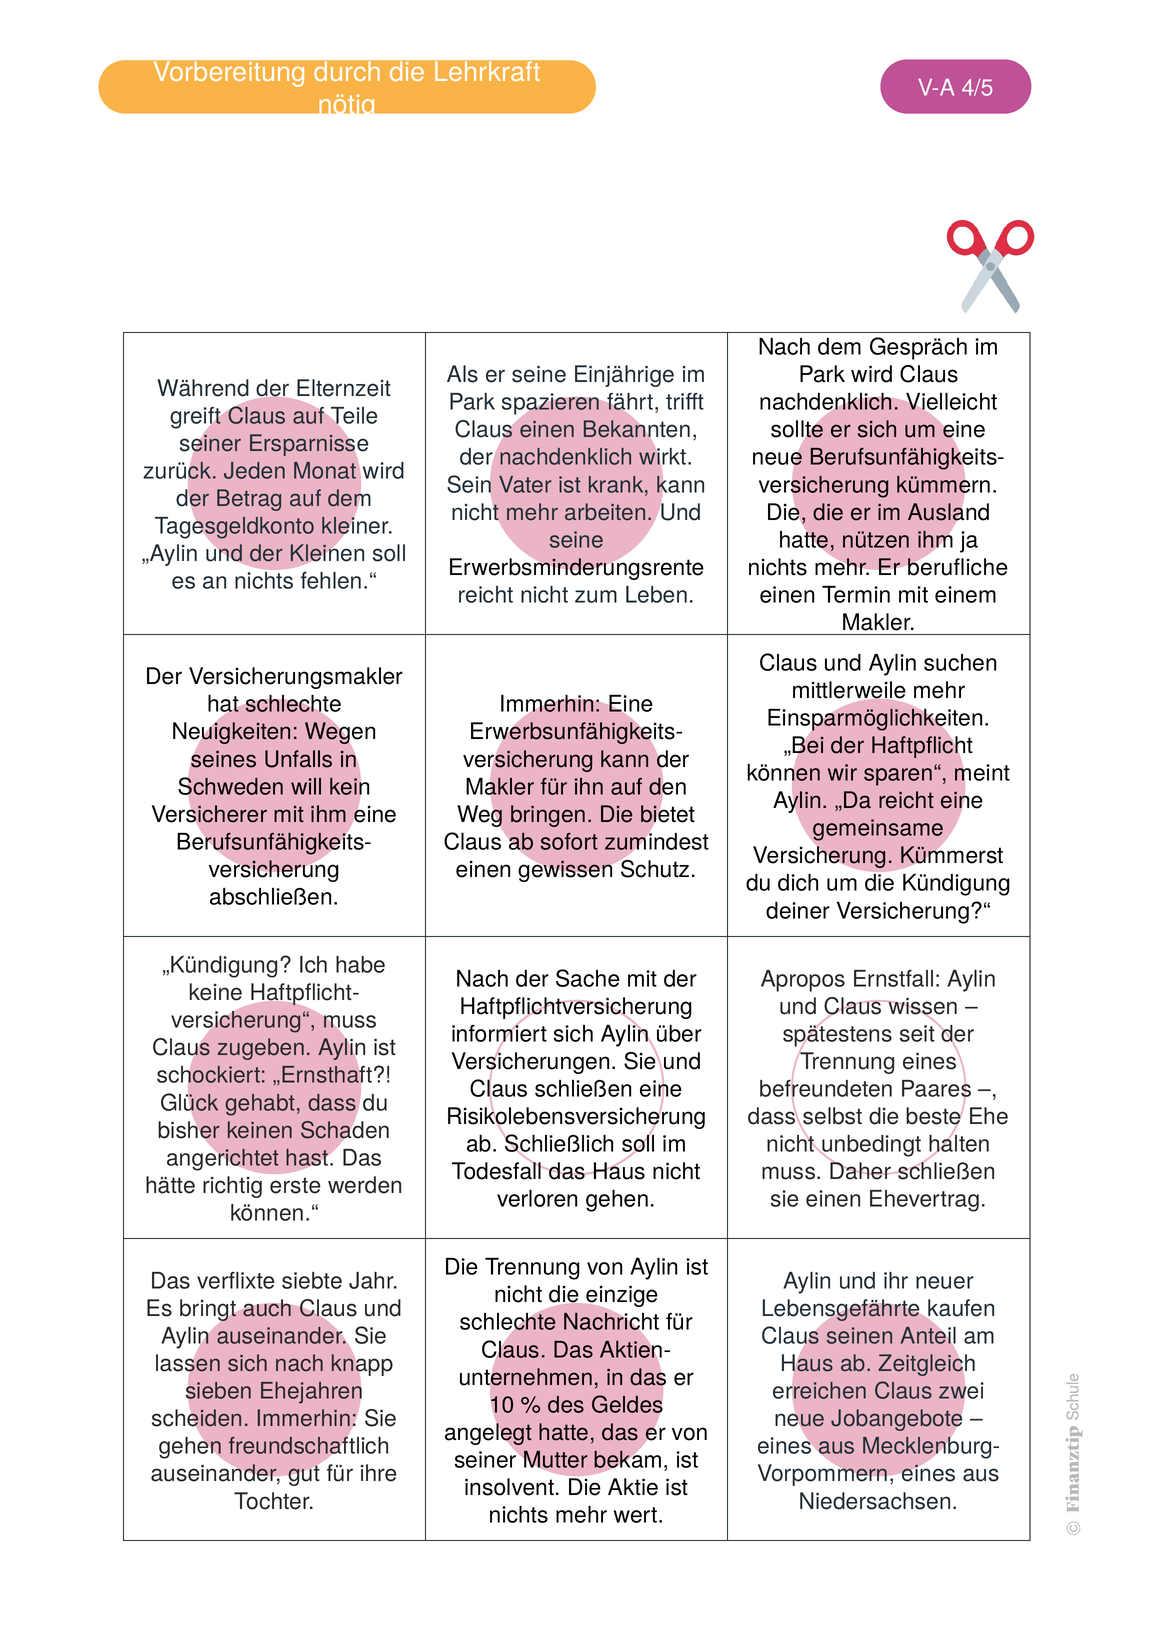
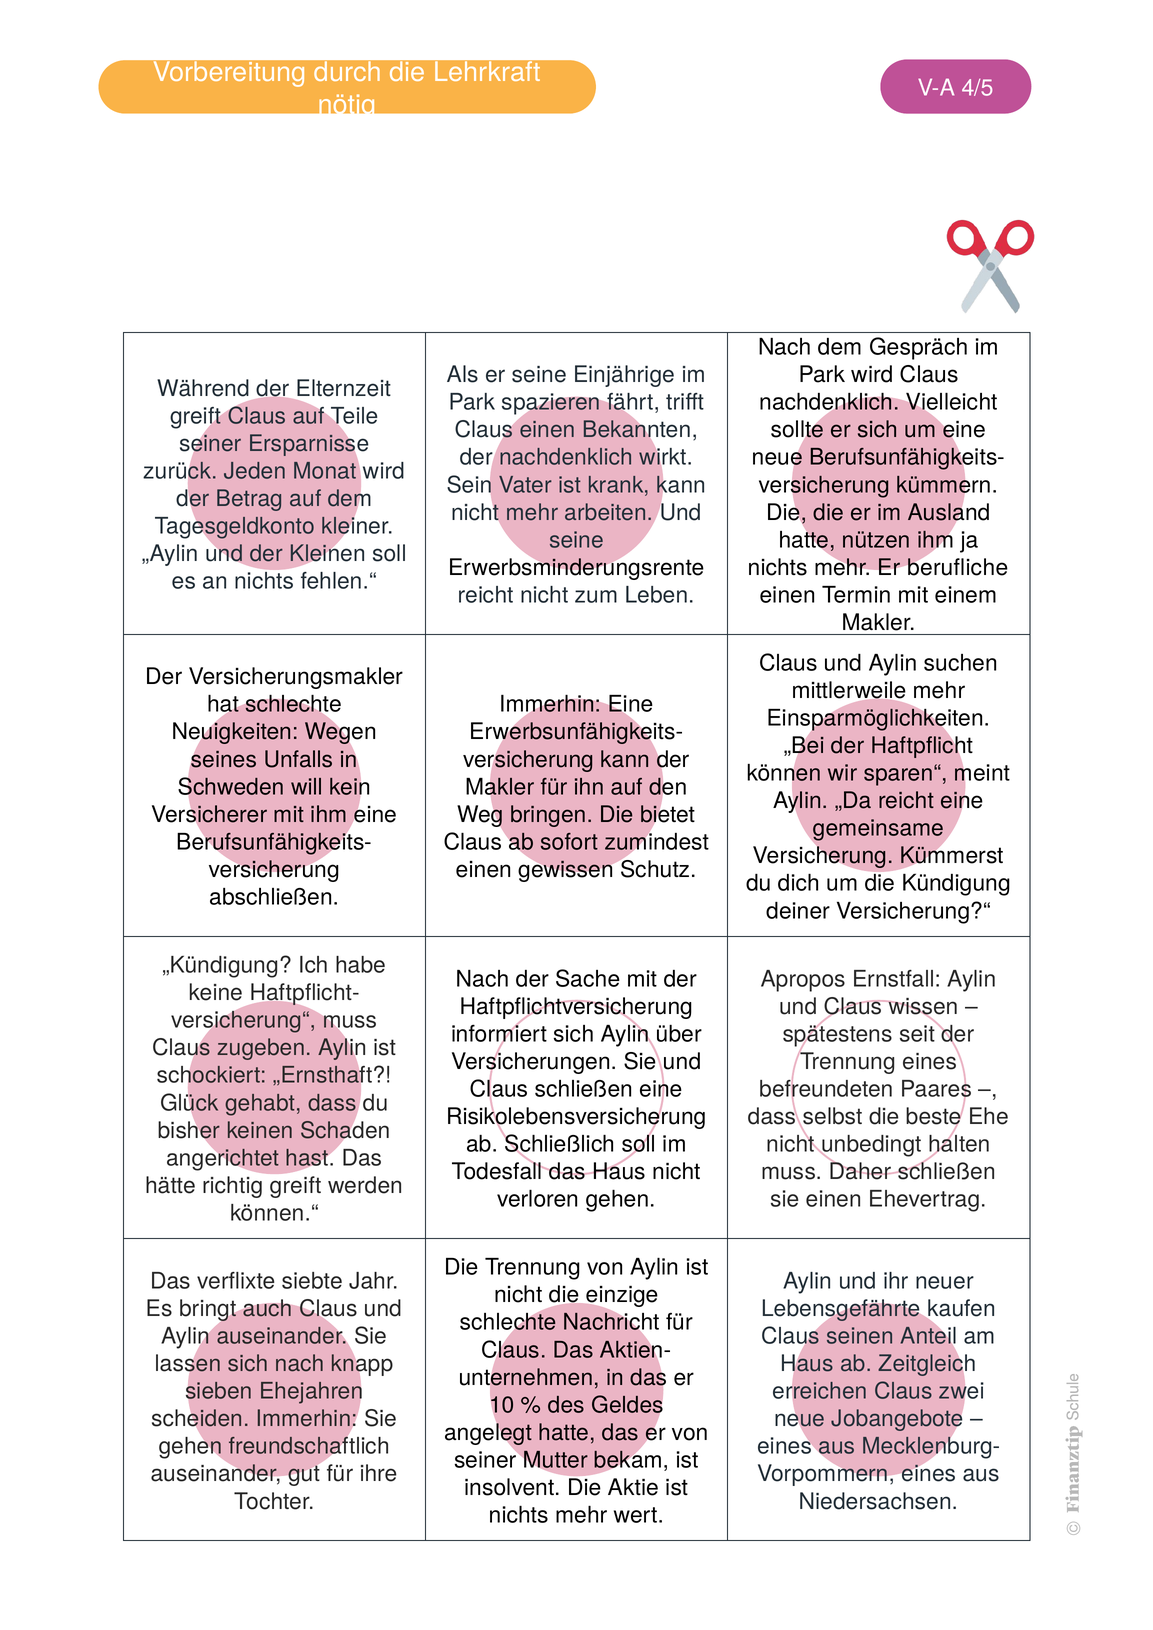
richtig erste: erste -> greift (296, 1186)
